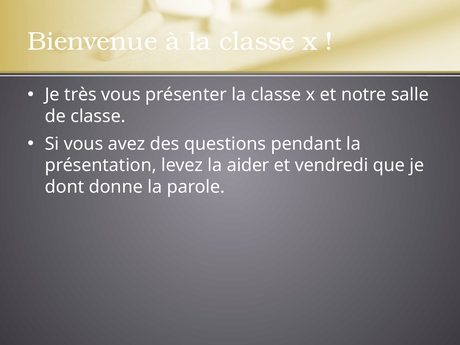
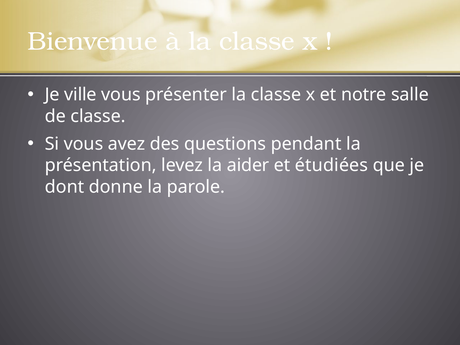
très: très -> ville (81, 95)
vendredi: vendredi -> étudiées (332, 165)
